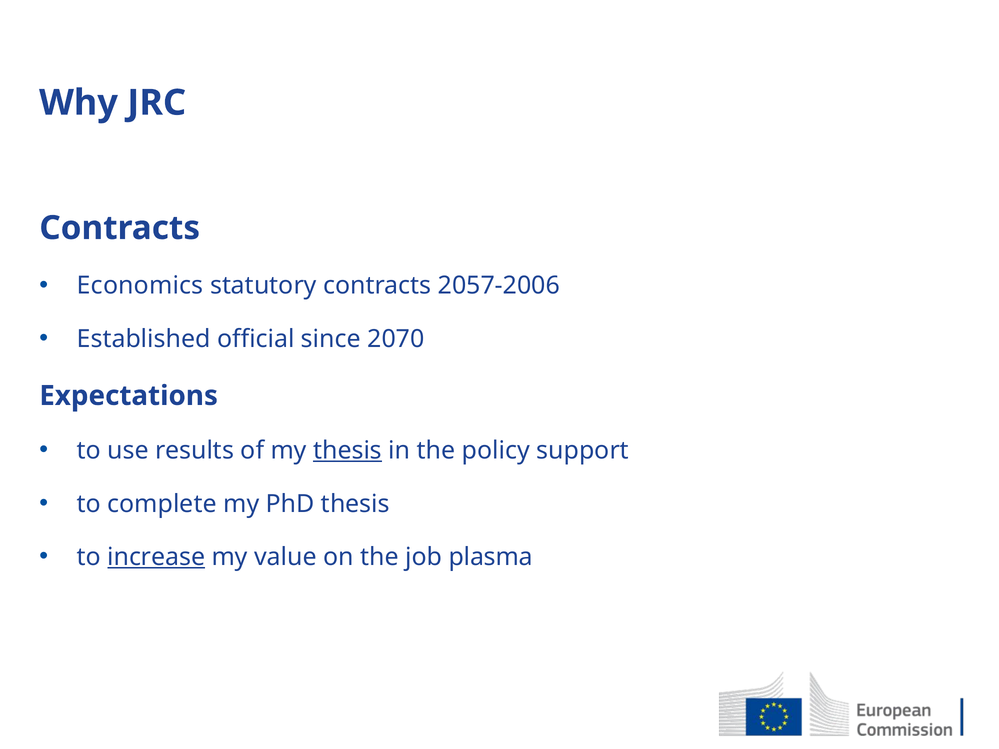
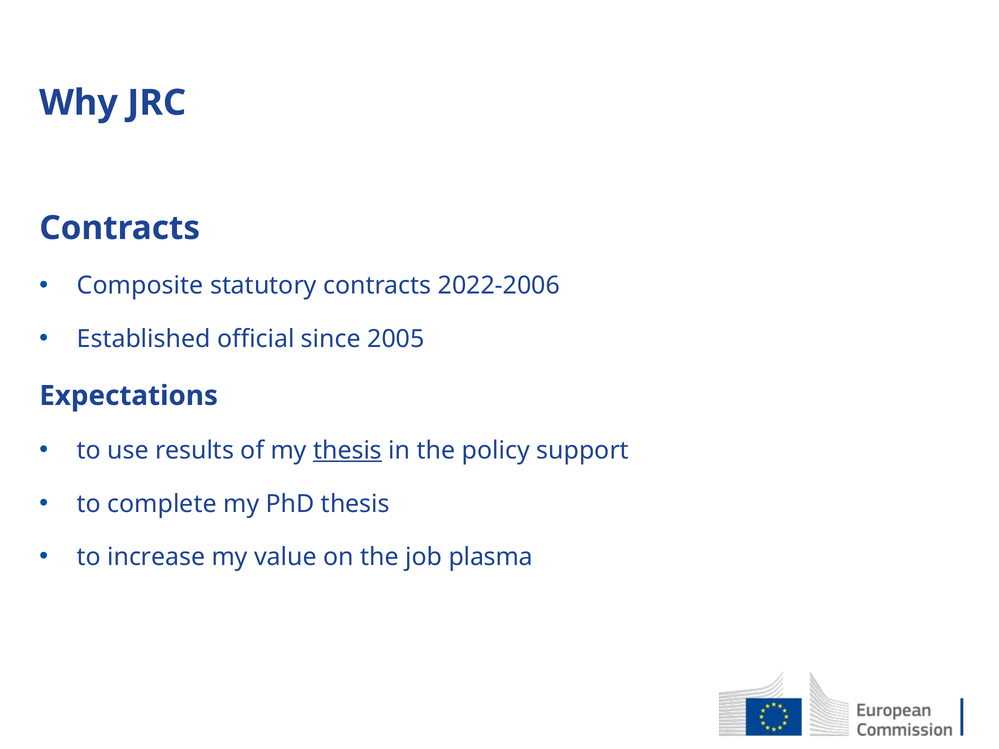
Economics: Economics -> Composite (140, 286)
2057-2006: 2057-2006 -> 2022-2006 (499, 286)
2070: 2070 -> 2005 (396, 339)
increase underline: present -> none (156, 557)
